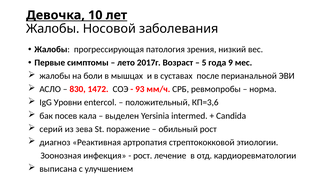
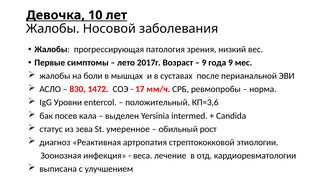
5: 5 -> 9 (204, 63)
93: 93 -> 17 (140, 89)
серий: серий -> статус (51, 129)
поражение: поражение -> умеренное (128, 129)
рост: рост -> веса (143, 156)
